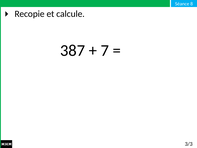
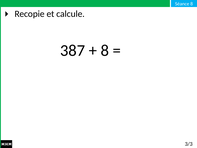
7: 7 -> 8 (105, 50)
